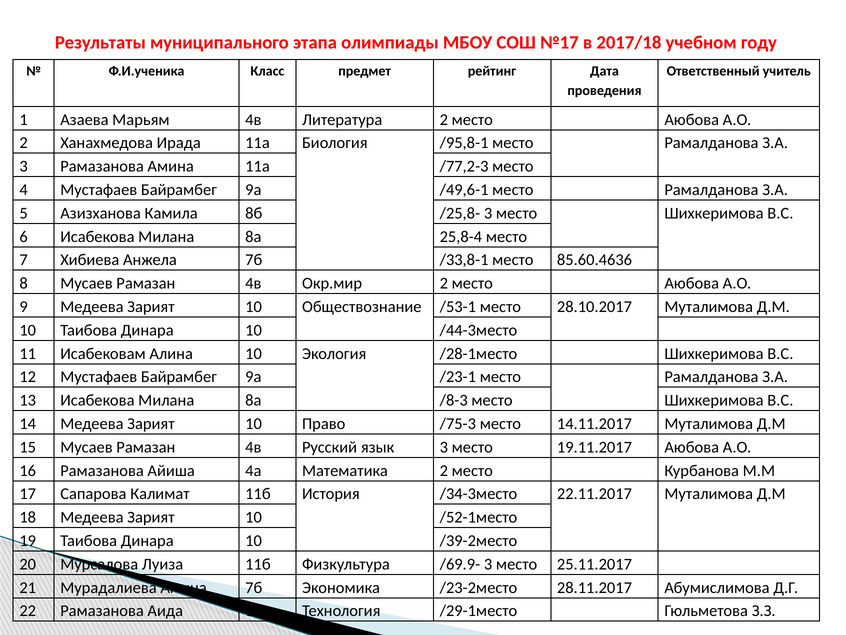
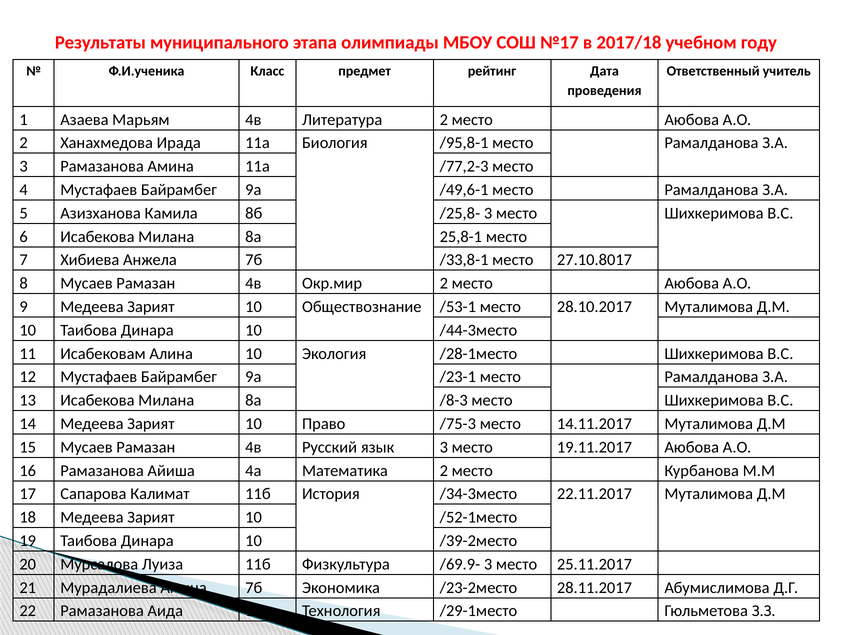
25,8-4: 25,8-4 -> 25,8-1 (461, 236)
85.60.4636: 85.60.4636 -> 27.10.8017 (595, 260)
